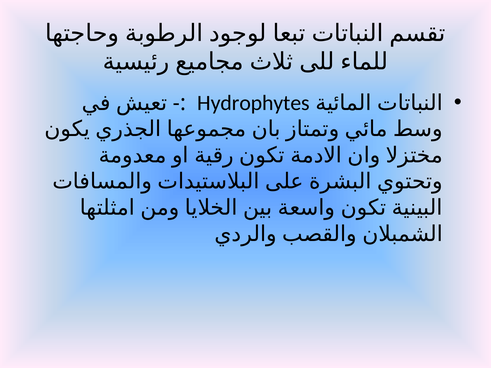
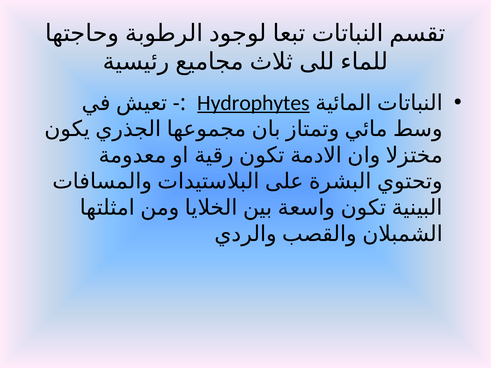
Hydrophytes underline: none -> present (254, 103)
